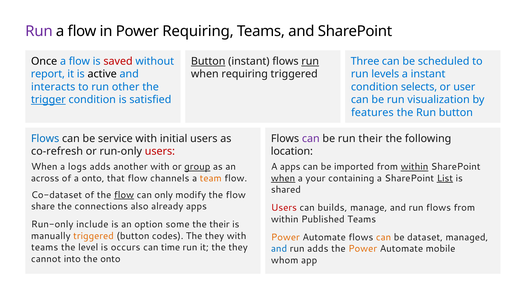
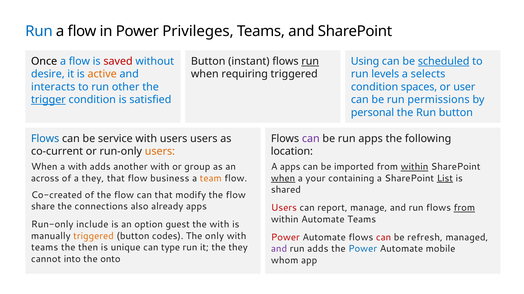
Run colour: purple -> blue (39, 31)
Power Requiring: Requiring -> Privileges (198, 31)
Button underline: present -> none (208, 61)
Three: Three -> Using (365, 61)
scheduled underline: none -> present (444, 61)
report: report -> desire (48, 74)
active colour: black -> orange (102, 74)
a instant: instant -> selects (428, 74)
selects: selects -> spaces (419, 87)
visualization: visualization -> permissions (439, 100)
features: features -> personal (373, 113)
with initial: initial -> users (174, 139)
run their: their -> apps (371, 139)
co-refresh: co-refresh -> co-current (57, 152)
users colour: red -> orange (160, 152)
a logs: logs -> with (77, 167)
group underline: present -> none (197, 167)
a onto: onto -> they (93, 179)
channels: channels -> business (170, 179)
Co-dataset: Co-dataset -> Co-created (57, 195)
flow underline: present -> none (124, 195)
can only: only -> that (164, 195)
builds: builds -> report (332, 208)
from underline: none -> present (464, 208)
within Published: Published -> Automate (323, 220)
some: some -> guest (178, 225)
the their: their -> with (219, 225)
they: they -> only (214, 237)
Power colour: orange -> red (285, 238)
can colour: orange -> red (384, 238)
dataset: dataset -> refresh (425, 238)
level: level -> then (88, 248)
occurs: occurs -> unique (126, 248)
time: time -> type (171, 248)
and colour: blue -> purple (279, 249)
Power colour: orange -> blue (363, 249)
